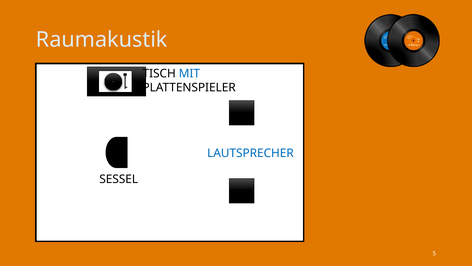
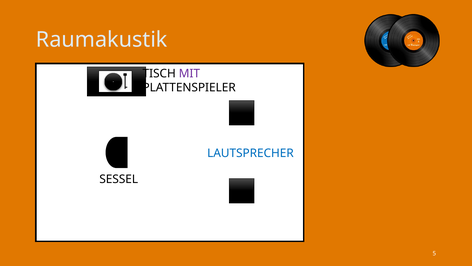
MIT colour: blue -> purple (189, 73)
